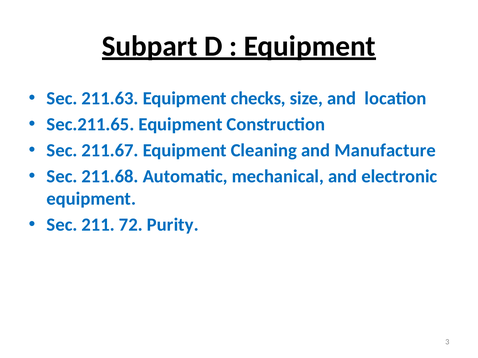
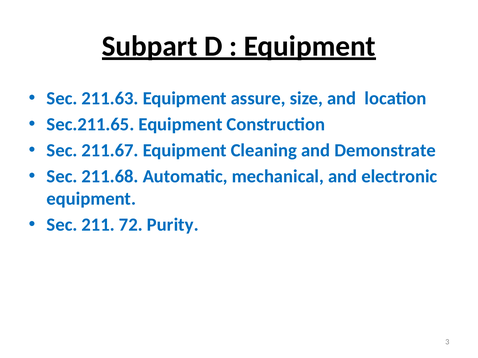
checks: checks -> assure (258, 98)
Manufacture: Manufacture -> Demonstrate (385, 151)
